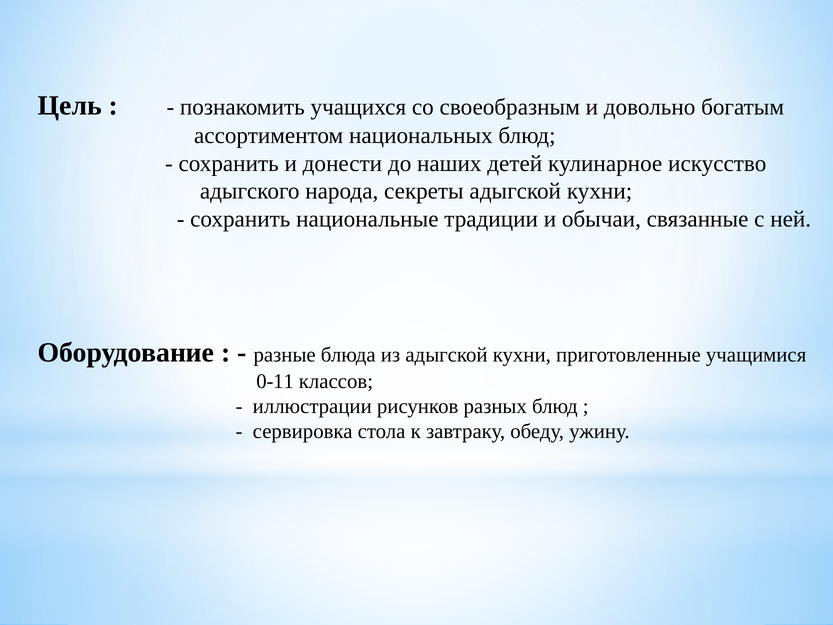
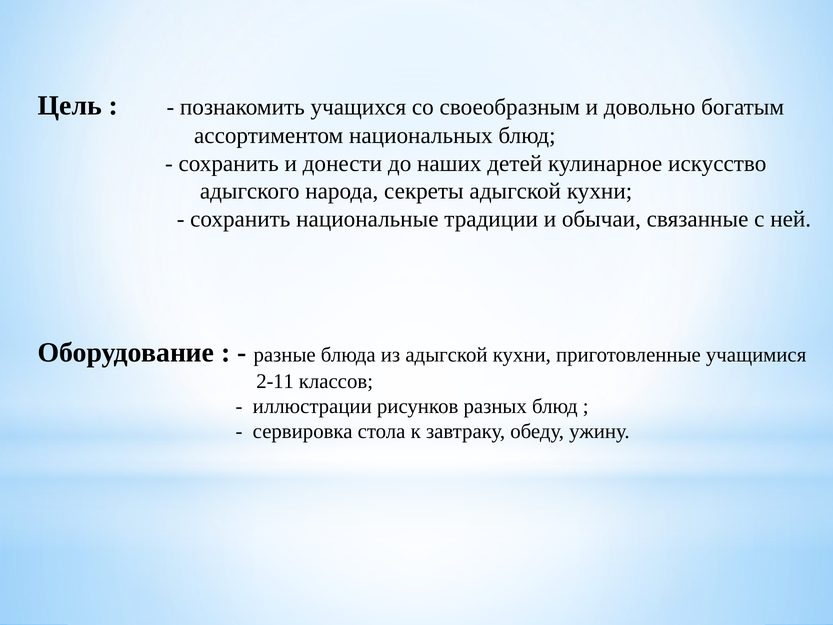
0-11: 0-11 -> 2-11 (275, 381)
